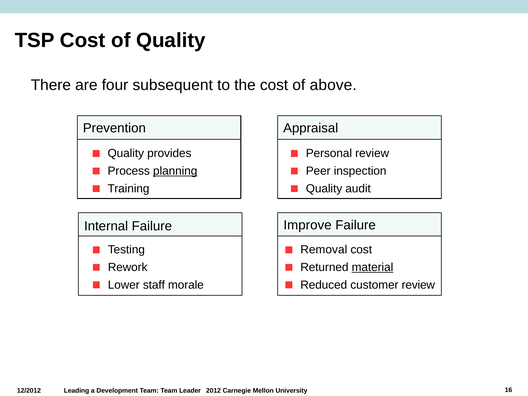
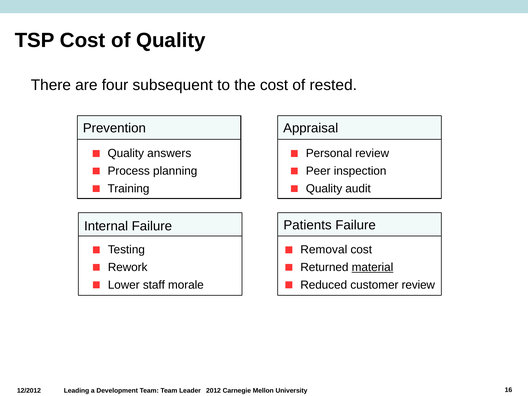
above: above -> rested (333, 85)
provides: provides -> answers (169, 153)
planning underline: present -> none (175, 171)
Improve: Improve -> Patients (308, 225)
